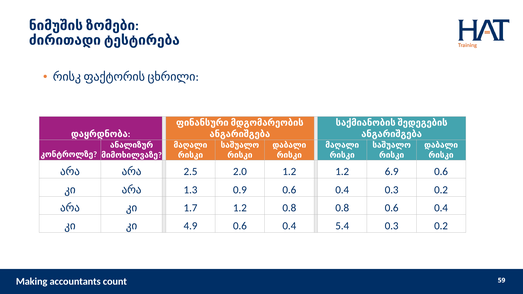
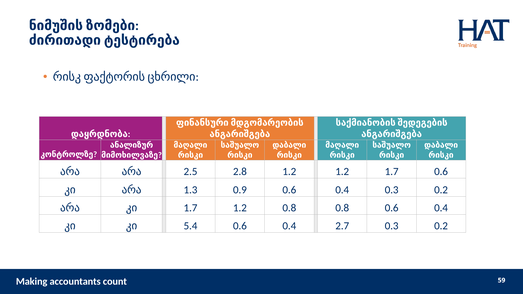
2.0: 2.0 -> 2.8 (240, 172)
1.2 6.9: 6.9 -> 1.7 (392, 172)
4.9: 4.9 -> 5.4 (190, 226)
5.4: 5.4 -> 2.7 (342, 226)
